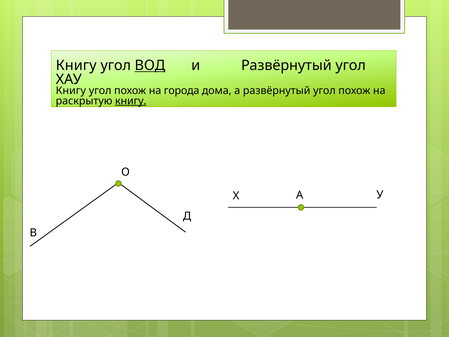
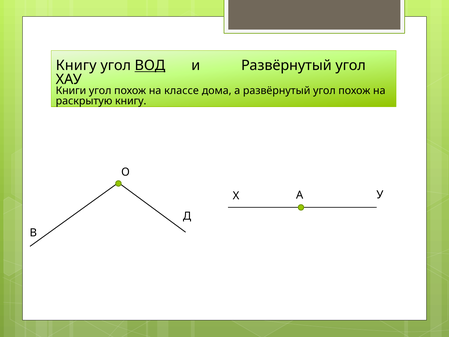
Книгу: Книгу -> Книги (71, 91)
города: города -> классе (182, 91)
книгу underline: present -> none (131, 101)
